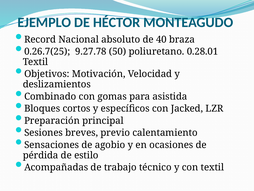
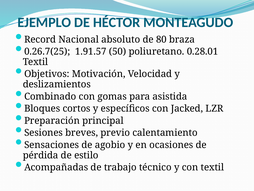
40: 40 -> 80 (161, 39)
9.27.78: 9.27.78 -> 1.91.57 (91, 51)
